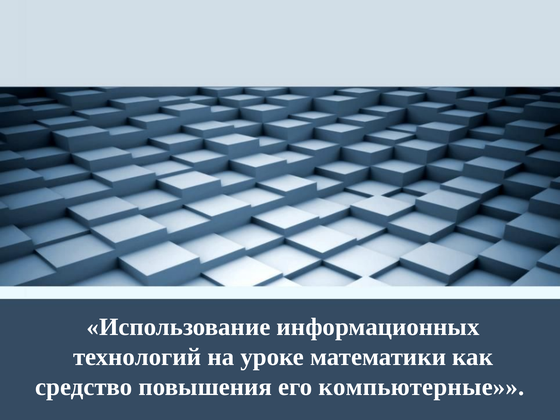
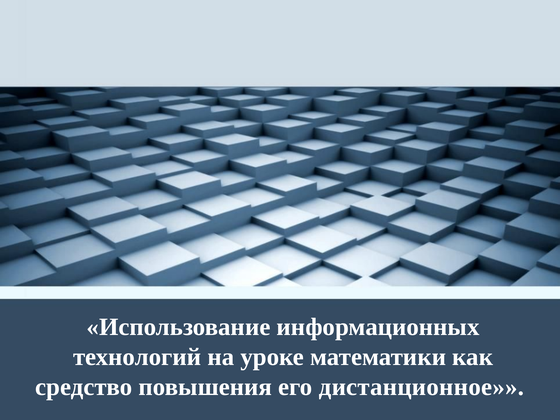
компьютерные: компьютерные -> дистанционное (421, 387)
